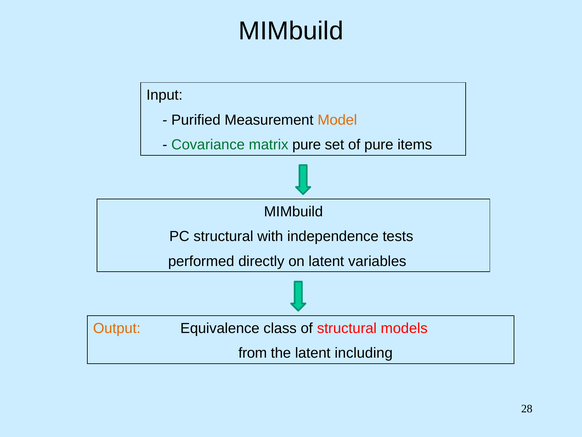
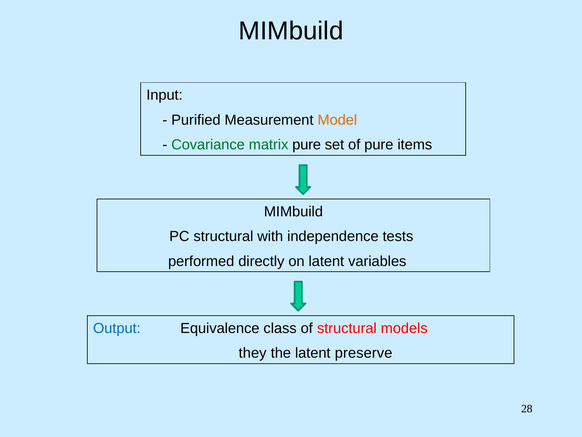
Output colour: orange -> blue (117, 328)
from: from -> they (253, 353)
including: including -> preserve (364, 353)
